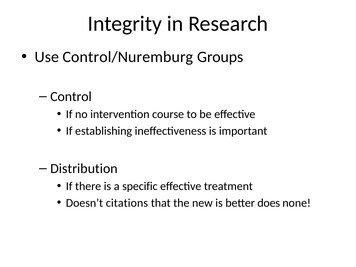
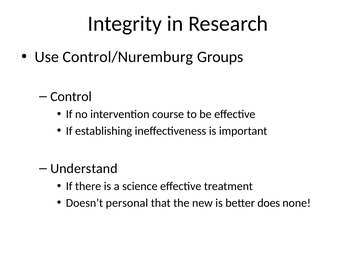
Distribution: Distribution -> Understand (84, 169)
specific: specific -> science (140, 186)
citations: citations -> personal (127, 203)
